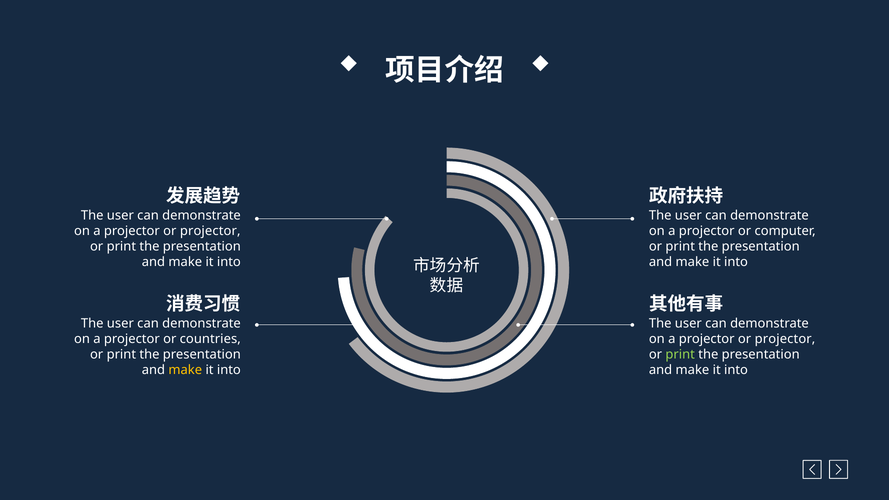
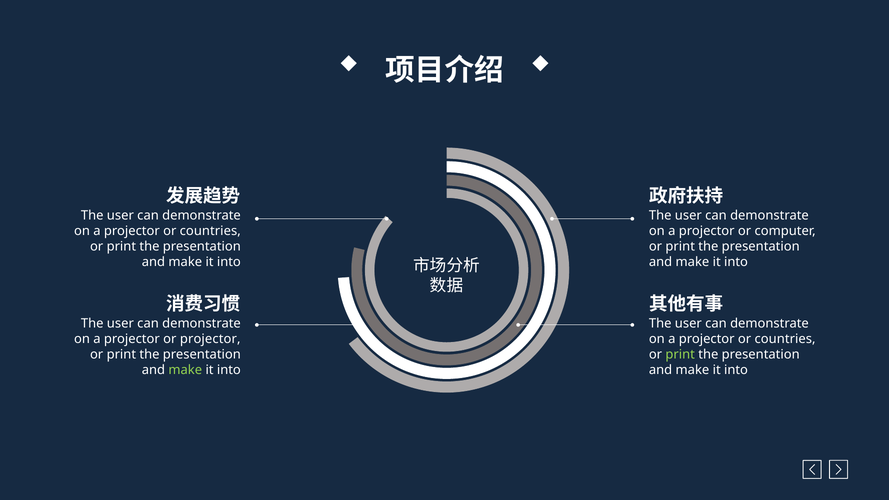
projector: projector -> countries (210, 231)
or countries: countries -> projector (210, 339)
projector: projector -> countries (785, 339)
make colour: yellow -> light green (185, 370)
